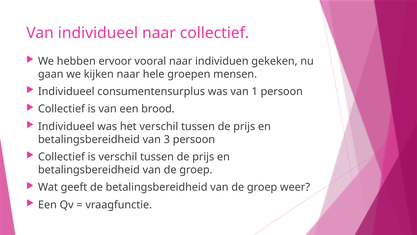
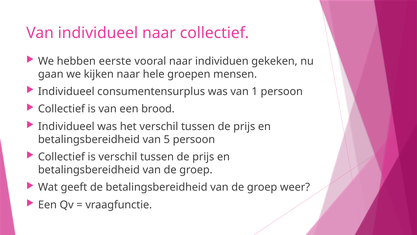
ervoor: ervoor -> eerste (115, 61)
3: 3 -> 5 (167, 139)
